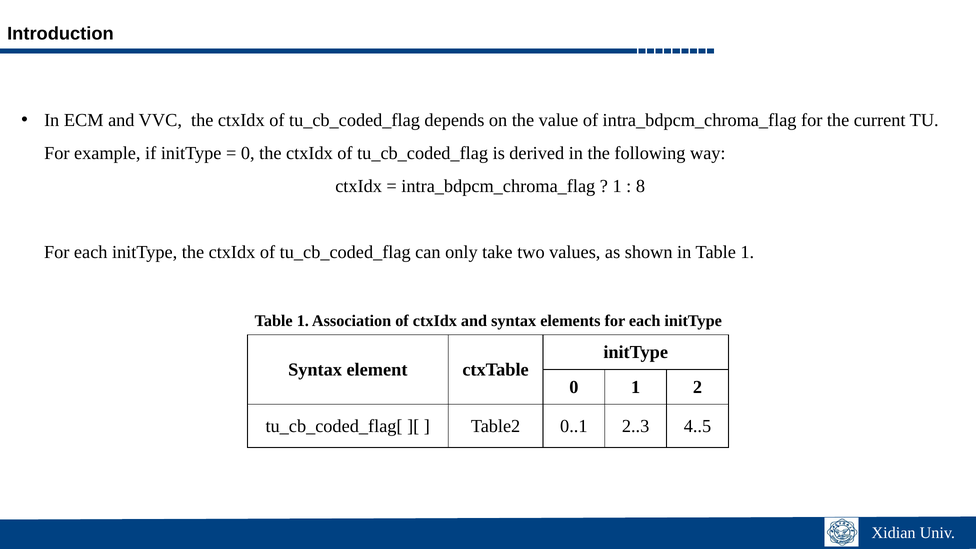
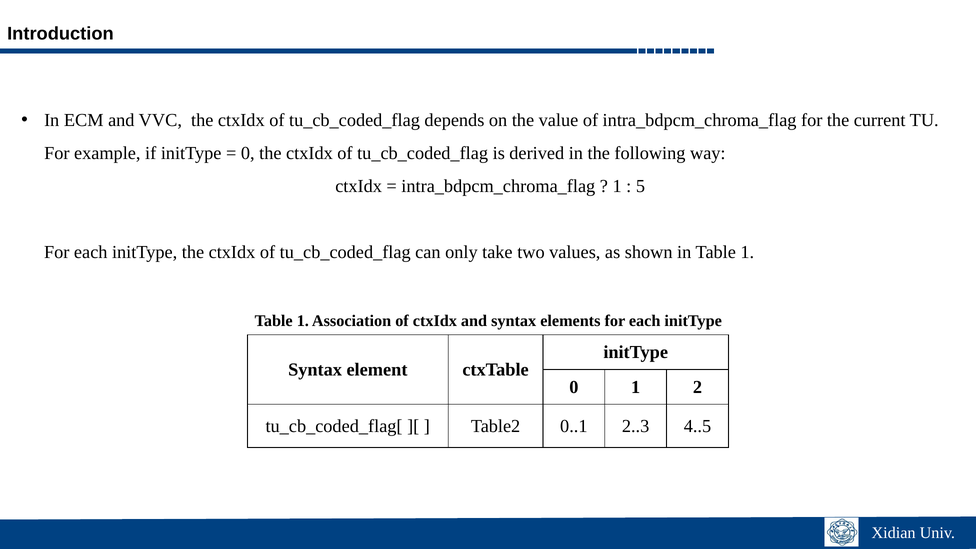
8: 8 -> 5 (640, 186)
